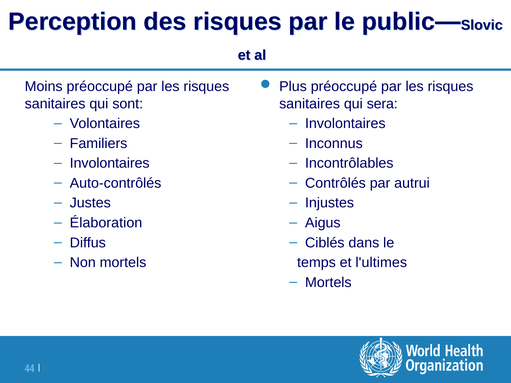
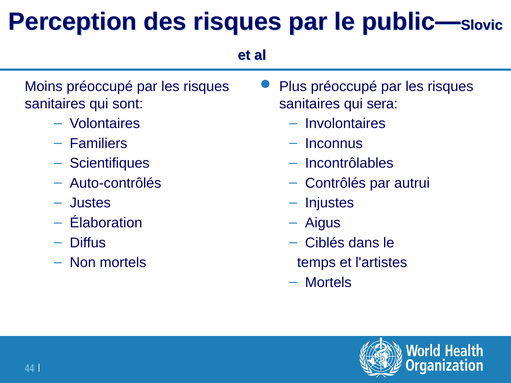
Involontaires: Involontaires -> Scientifiques (110, 163)
l'ultimes: l'ultimes -> l'artistes (381, 263)
